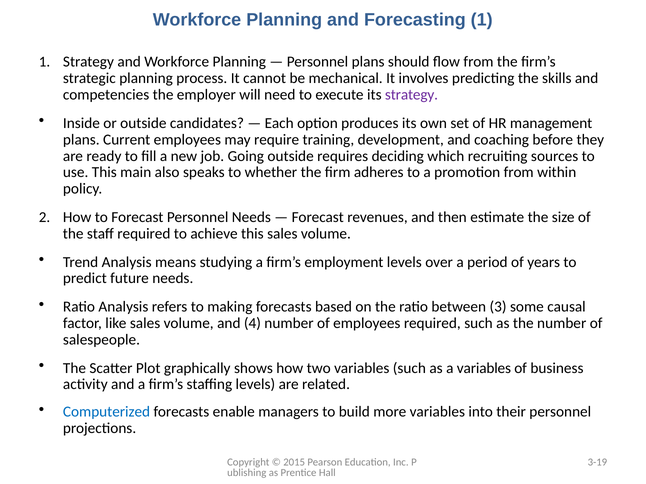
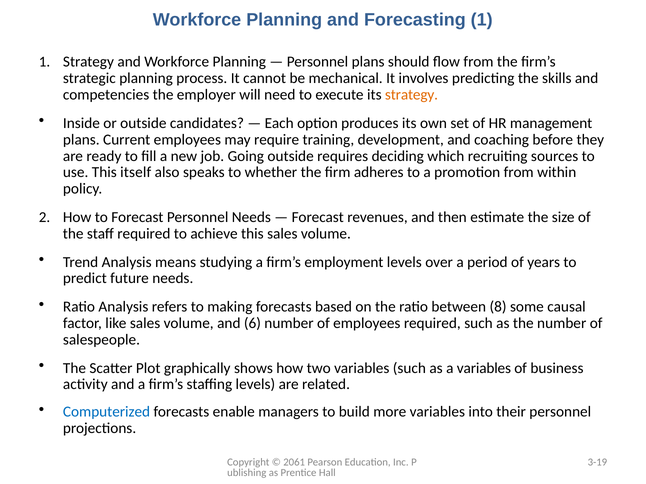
strategy colour: purple -> orange (412, 95)
main: main -> itself (136, 173)
3: 3 -> 8 (498, 307)
4: 4 -> 6 (252, 324)
2015: 2015 -> 2061 (294, 463)
